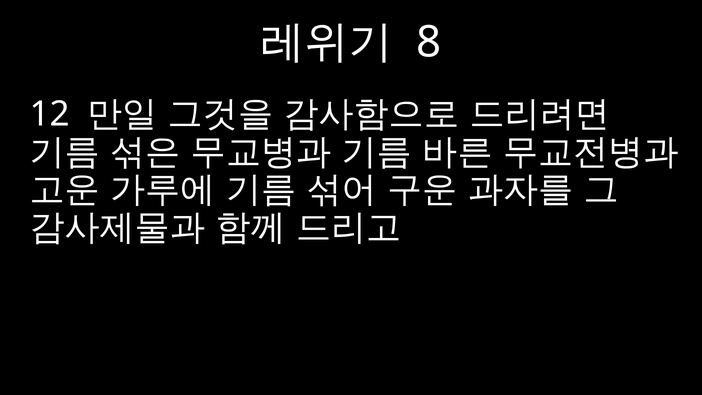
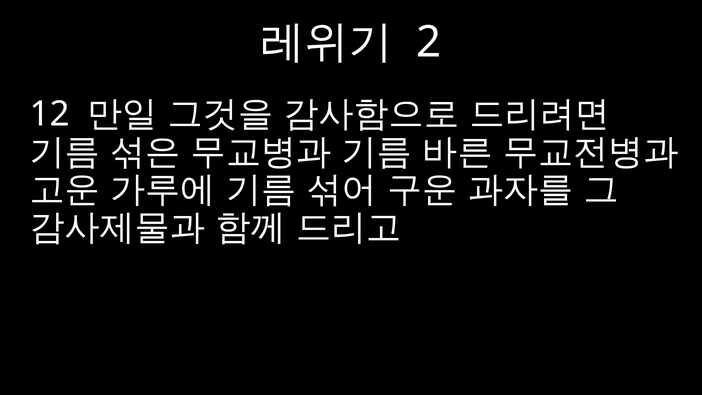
8: 8 -> 2 (429, 42)
